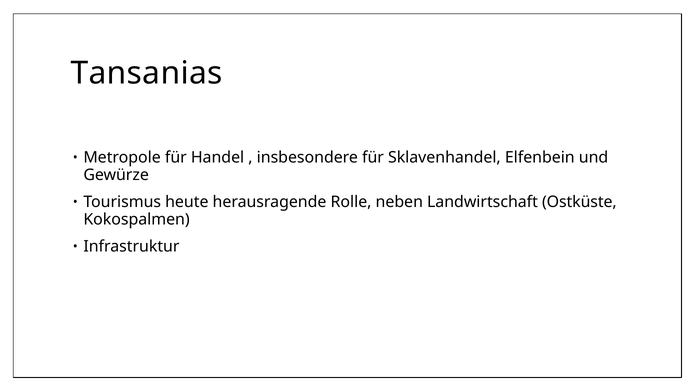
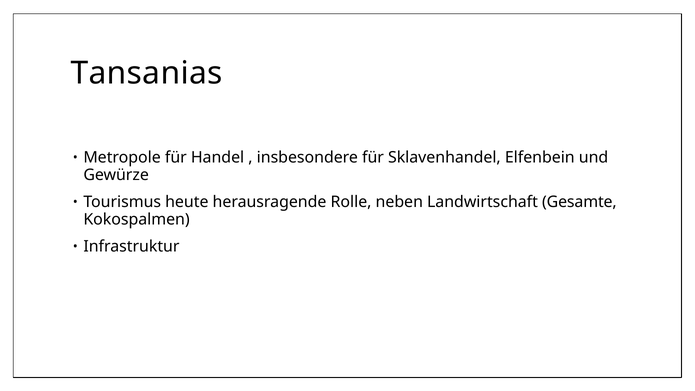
Ostküste: Ostküste -> Gesamte (579, 202)
